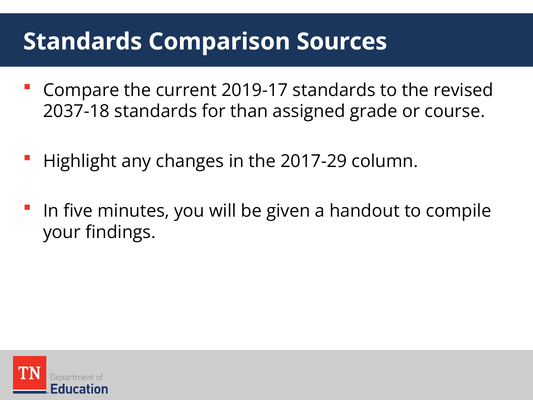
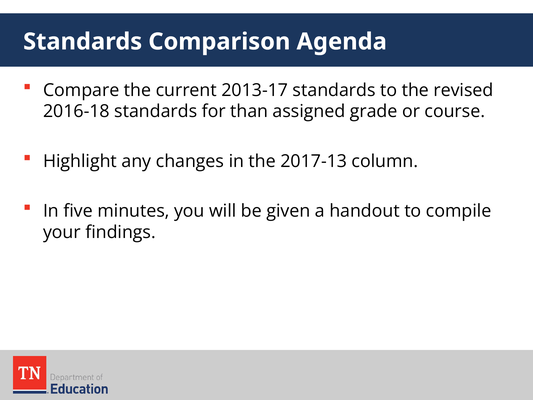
Sources: Sources -> Agenda (342, 42)
2019-17: 2019-17 -> 2013-17 (255, 90)
2037-18: 2037-18 -> 2016-18 (76, 111)
2017-29: 2017-29 -> 2017-13 (314, 161)
